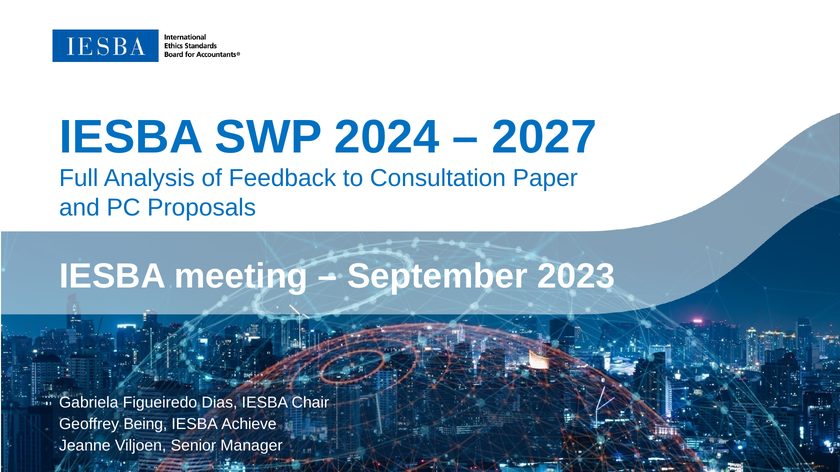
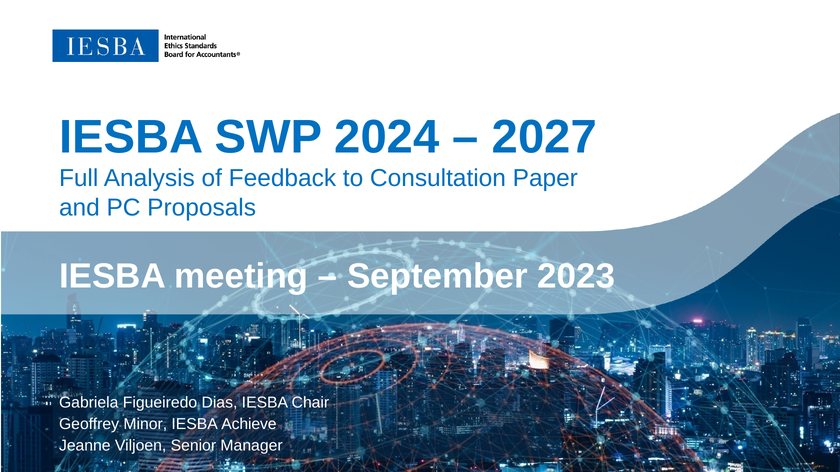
Being: Being -> Minor (145, 425)
